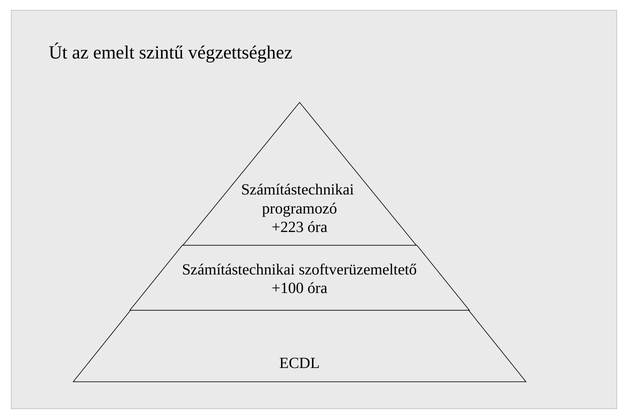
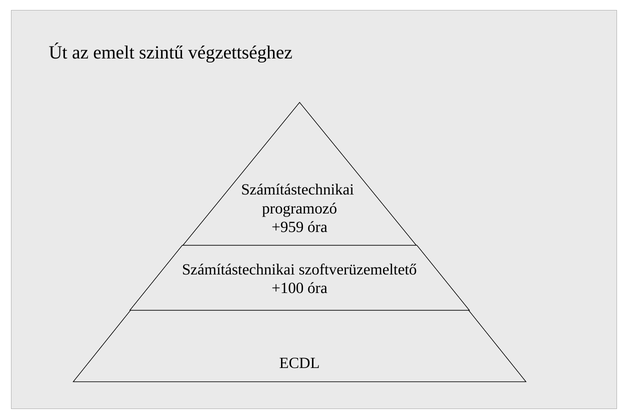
+223: +223 -> +959 (288, 227)
